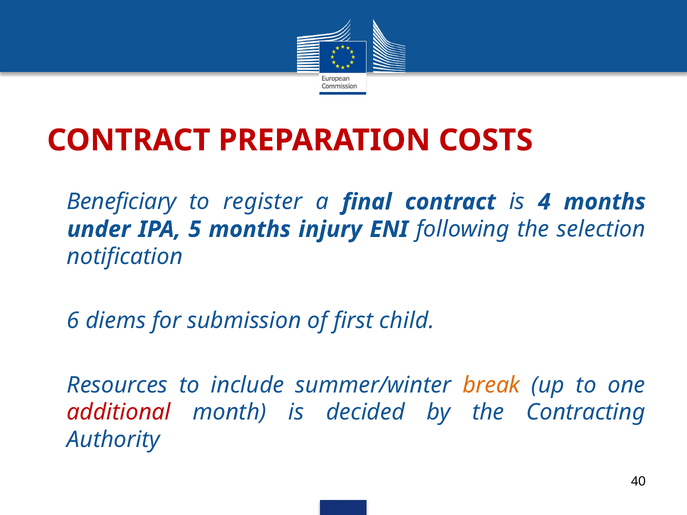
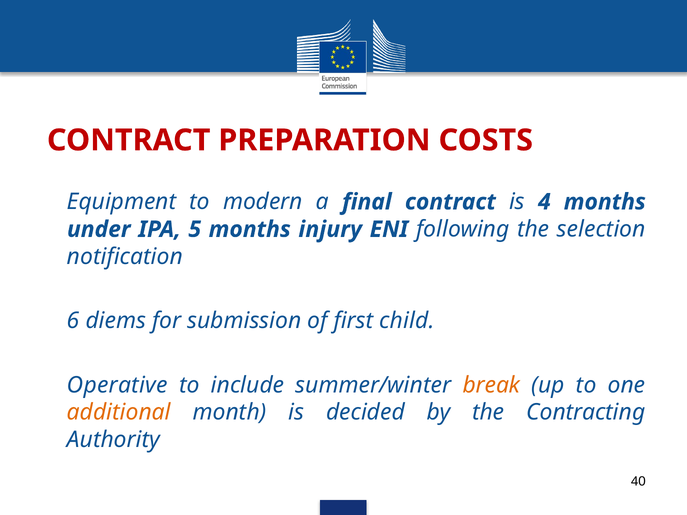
Beneficiary: Beneficiary -> Equipment (122, 202)
register: register -> modern (263, 202)
Resources: Resources -> Operative (117, 385)
additional colour: red -> orange (119, 413)
